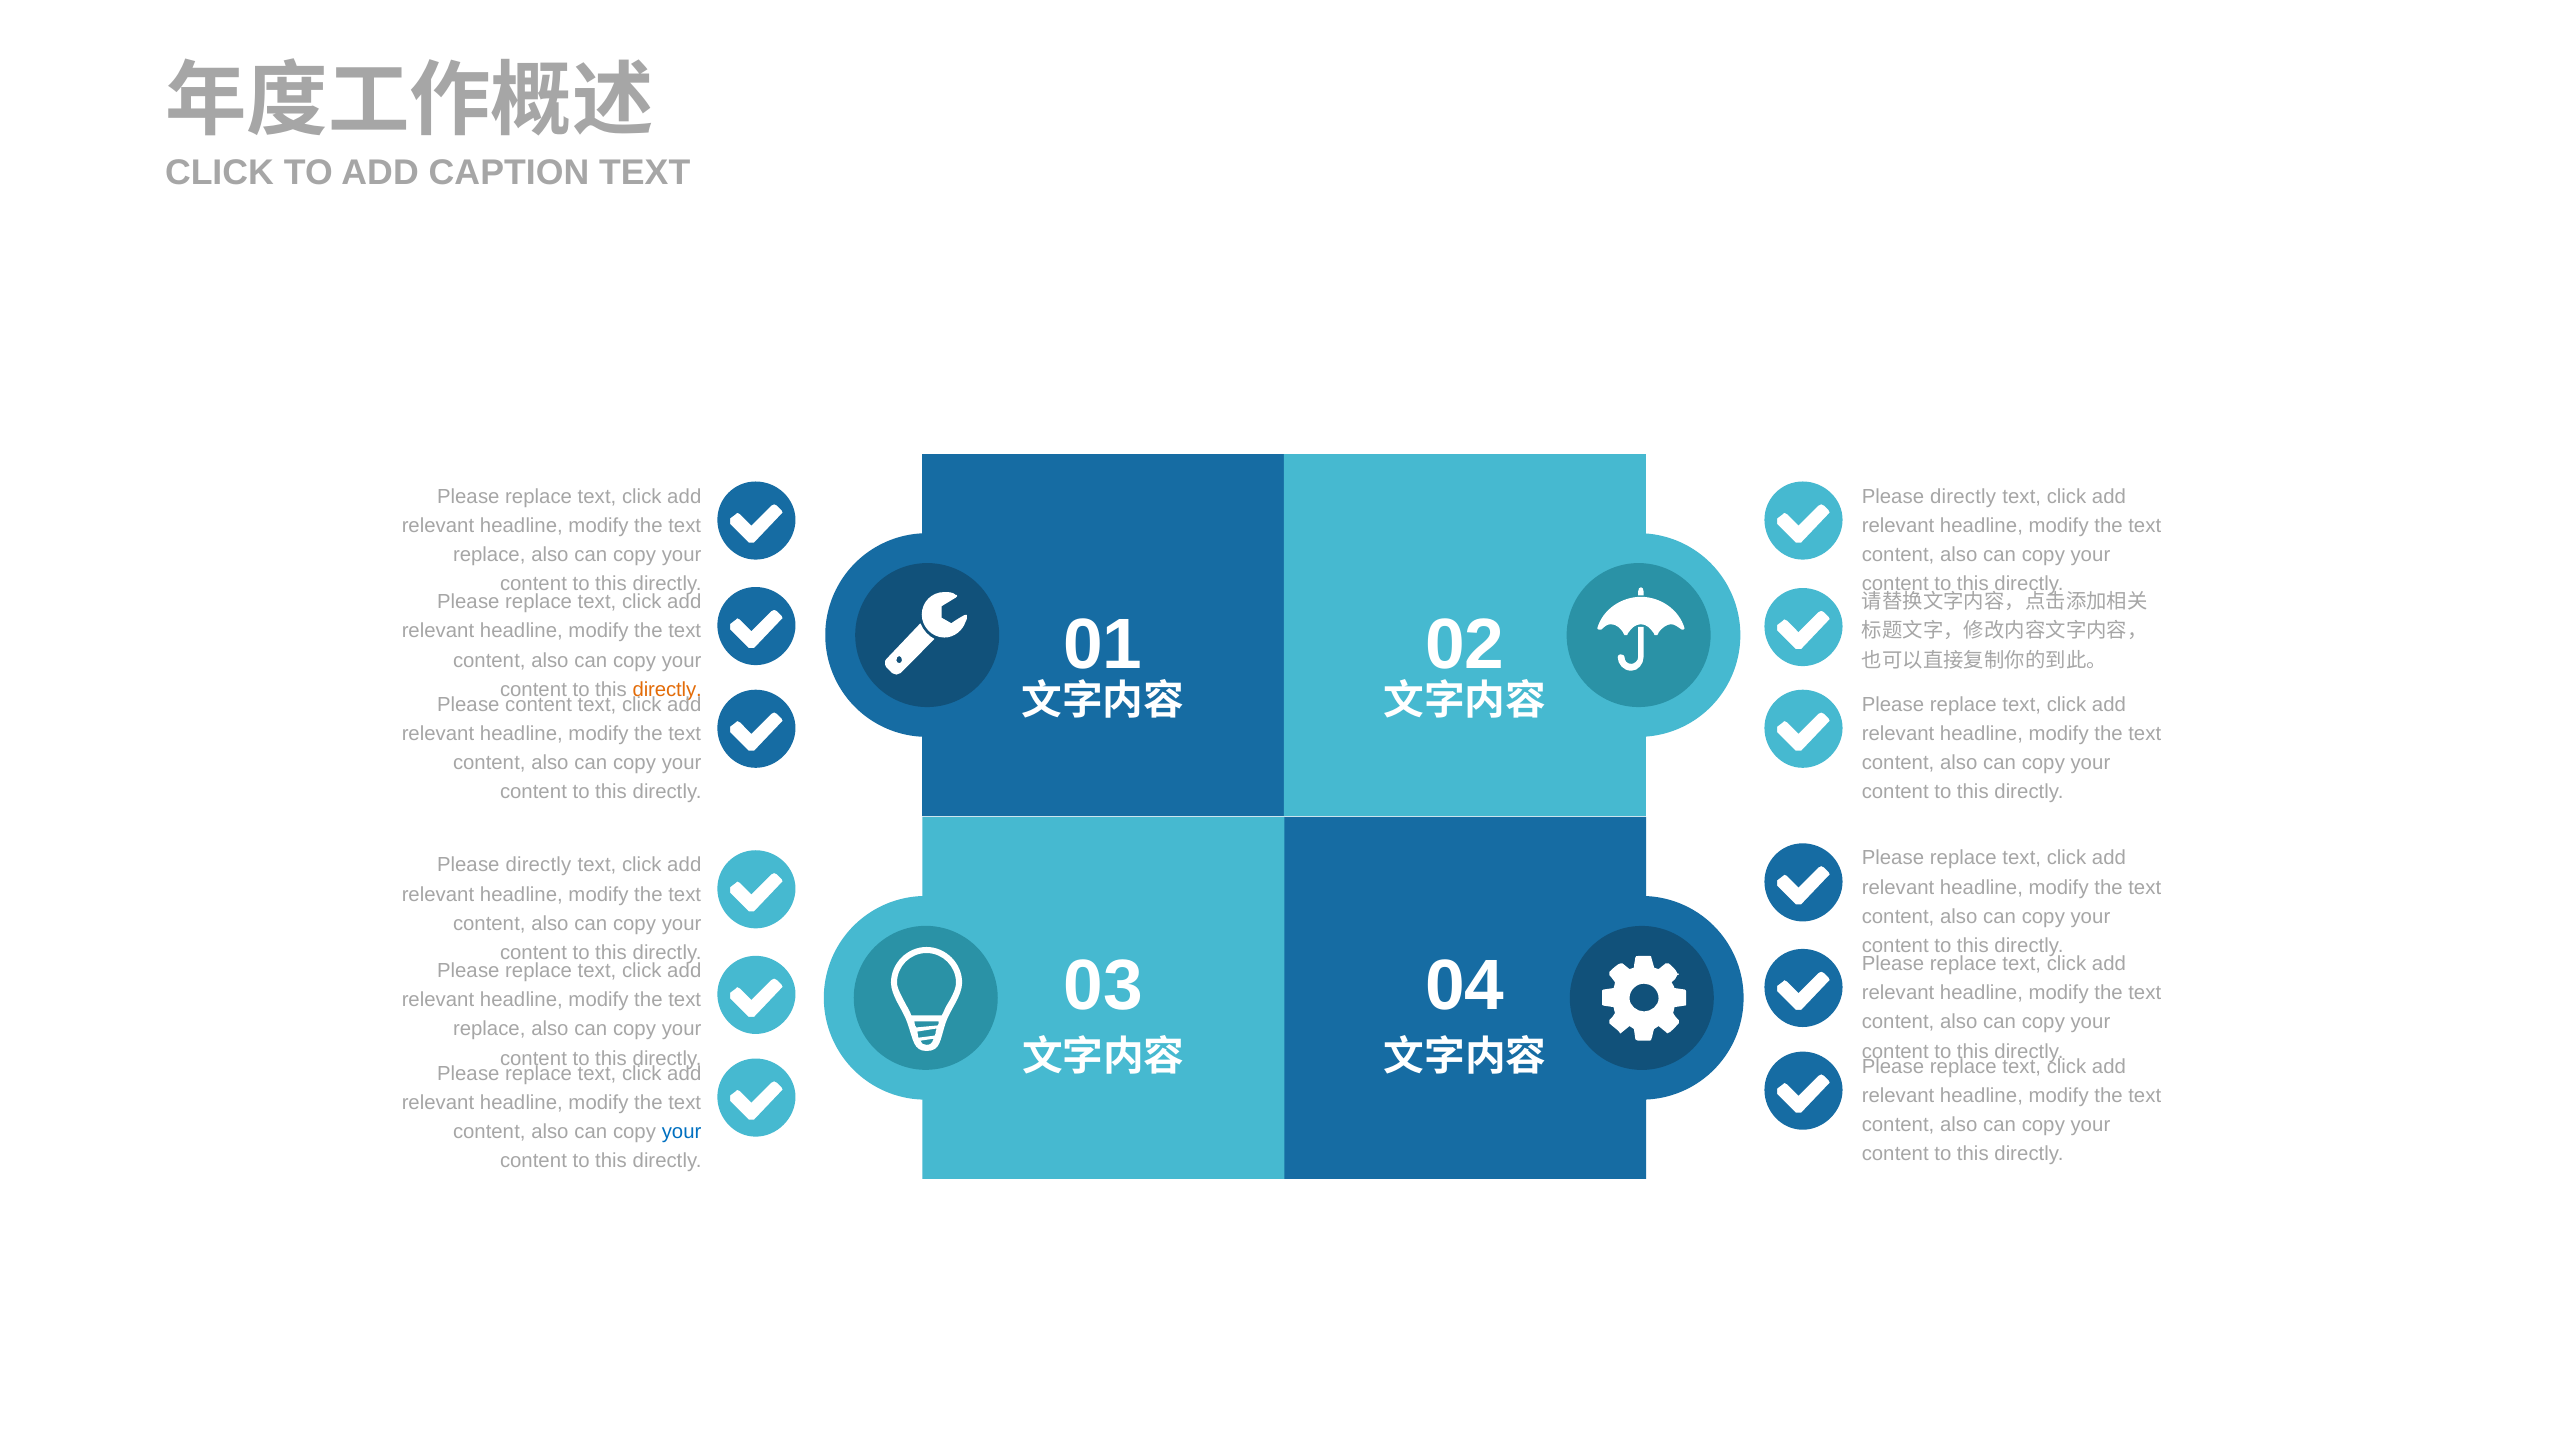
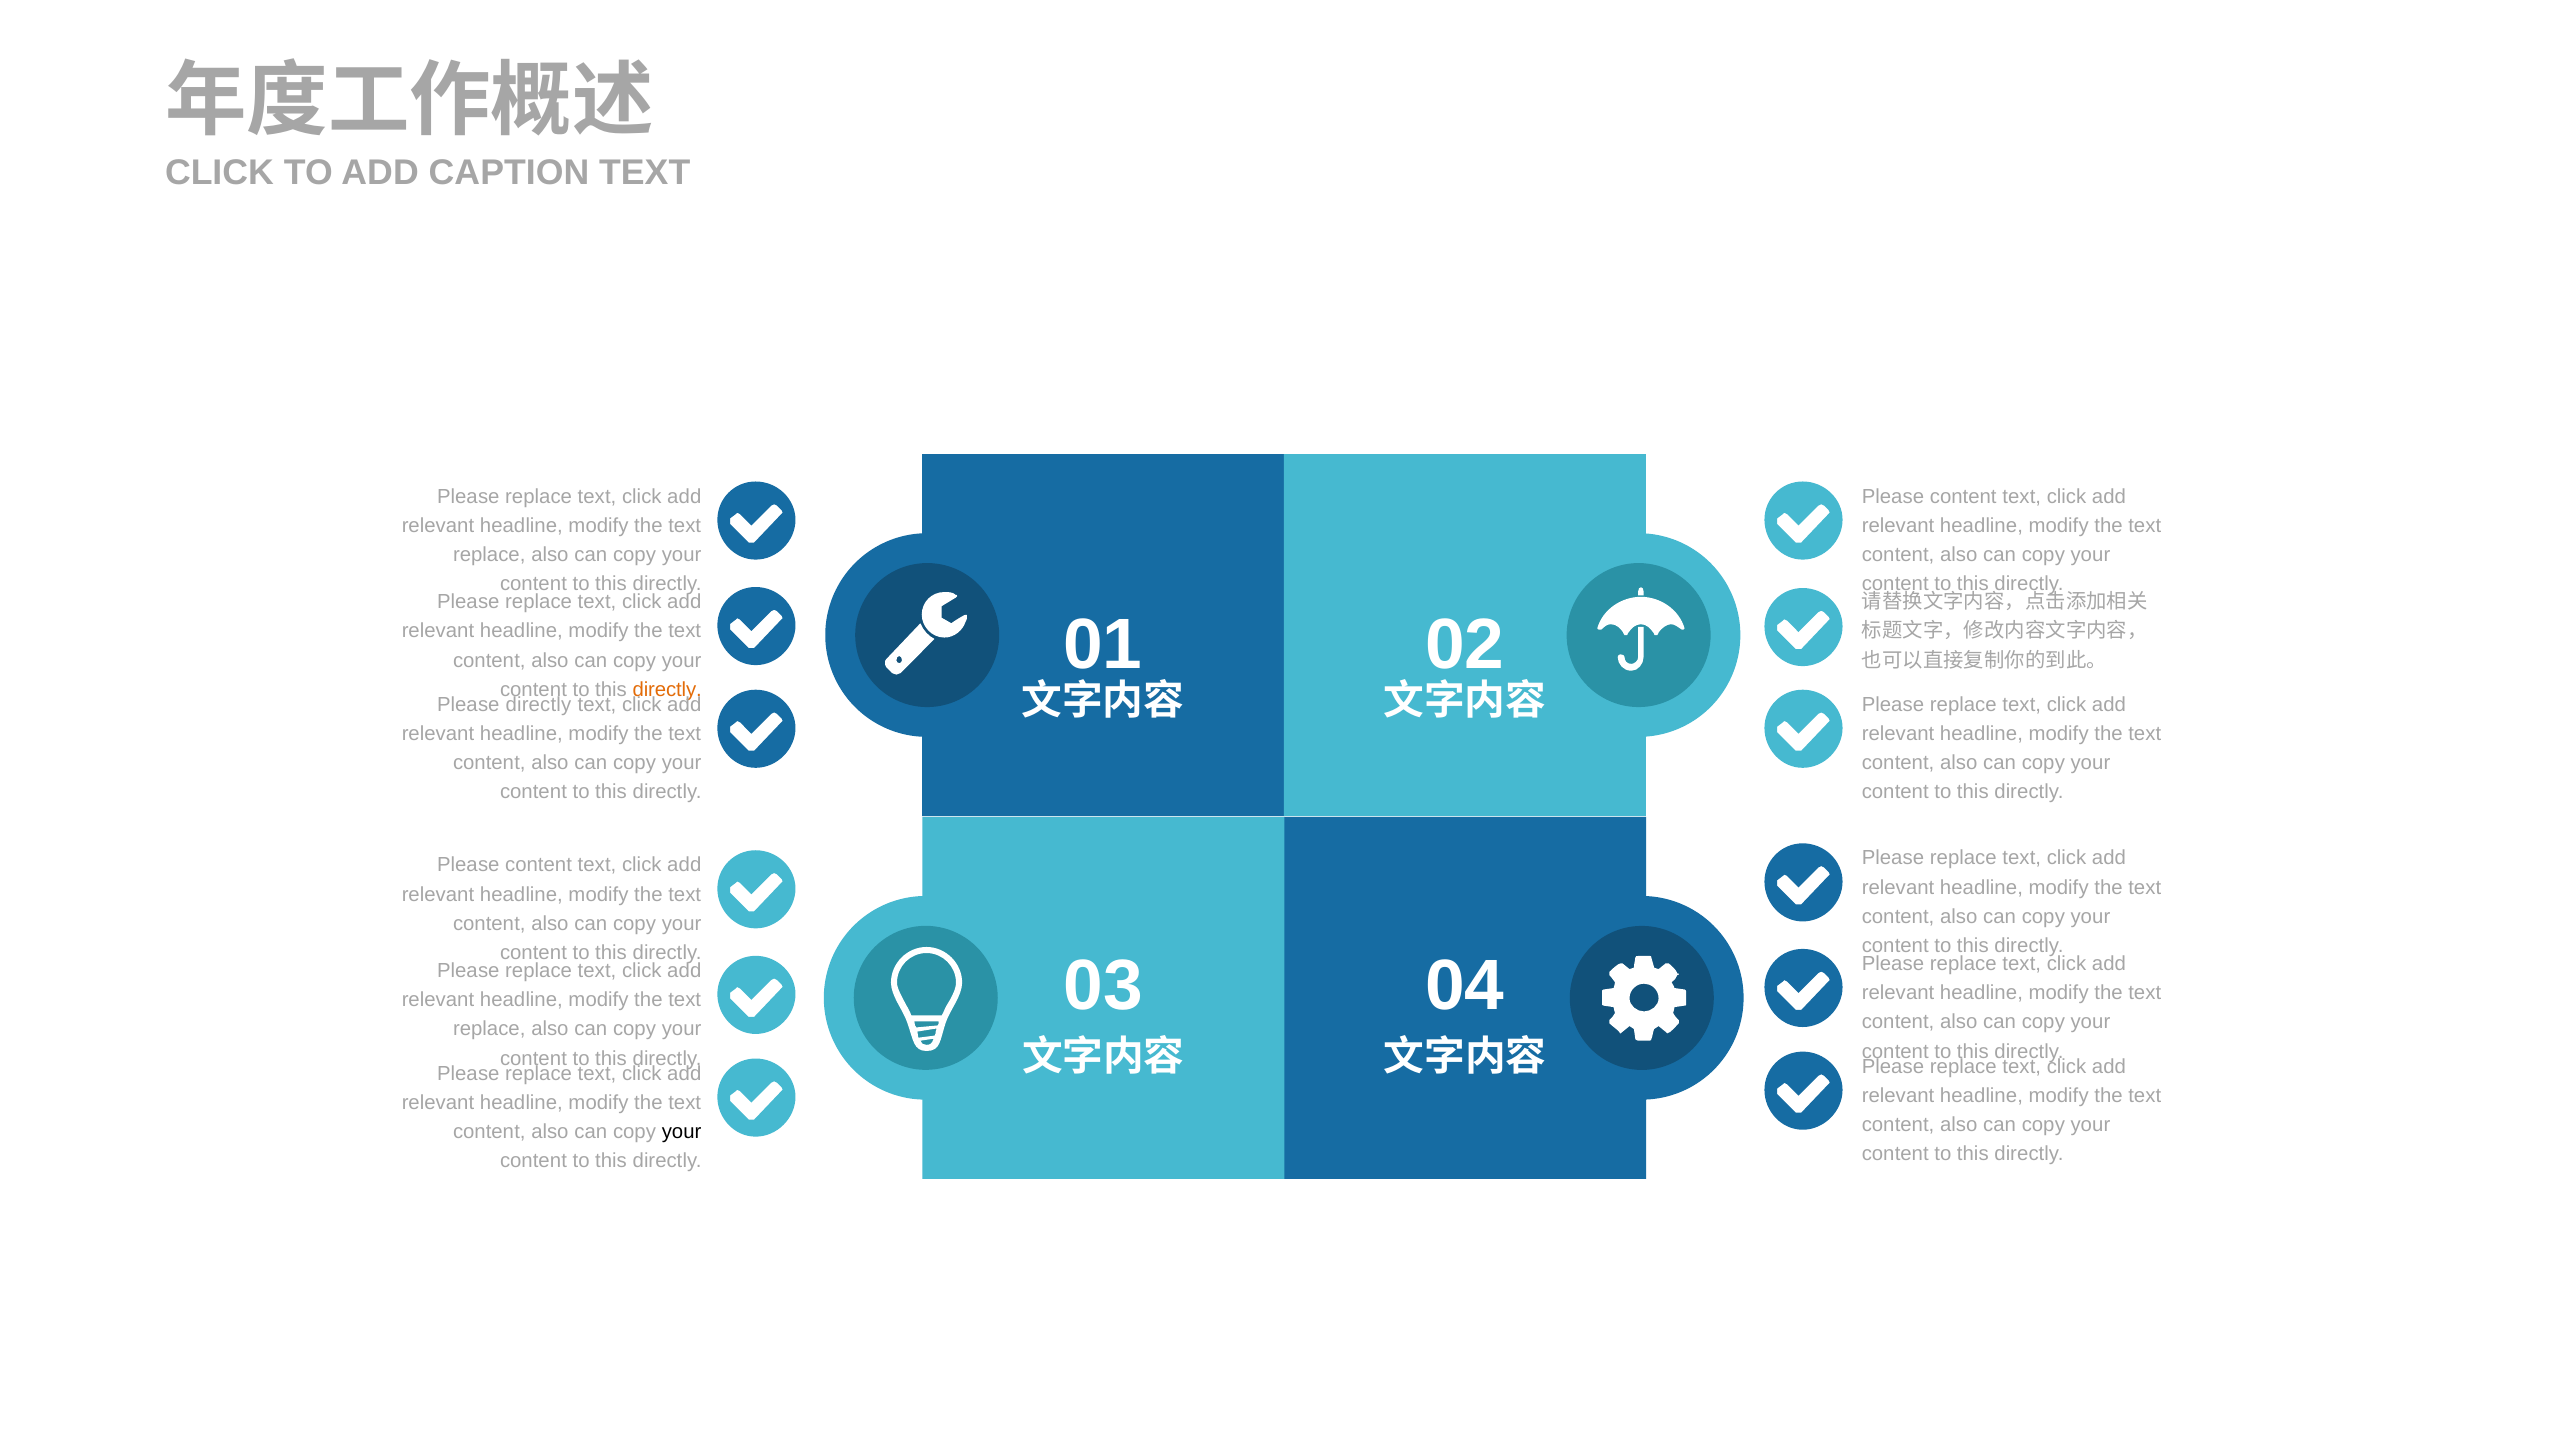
directly: directly -> content (1963, 496)
Please content: content -> directly (538, 705)
directly: directly -> content (539, 865)
your colour: blue -> black (682, 1132)
